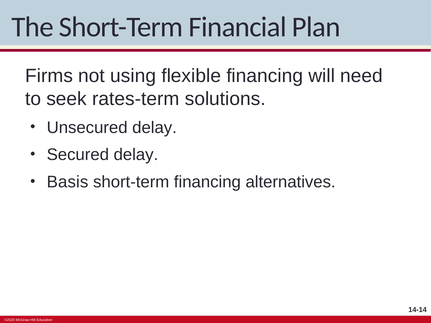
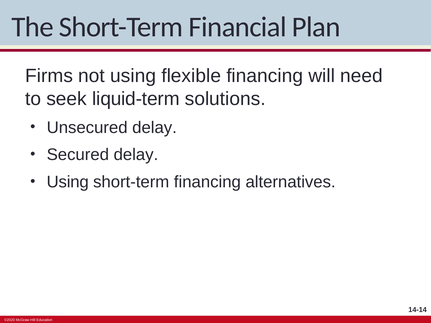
rates-term: rates-term -> liquid-term (136, 99)
Basis: Basis -> Using (68, 182)
